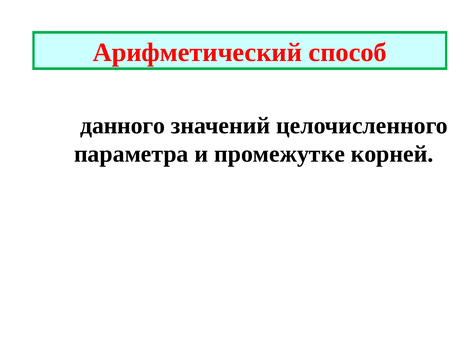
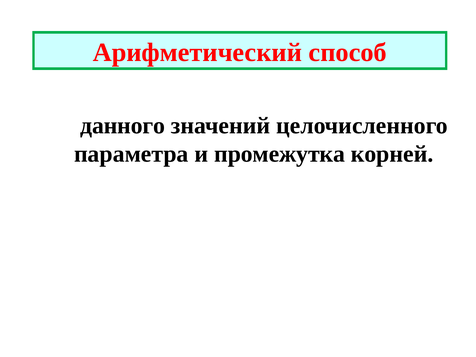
промежутке: промежутке -> промежутка (280, 154)
